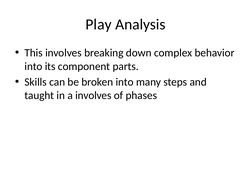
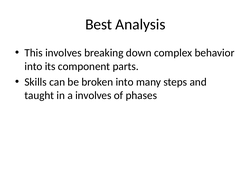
Play: Play -> Best (99, 24)
